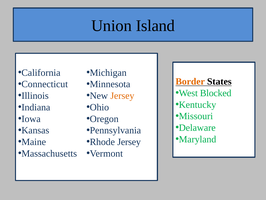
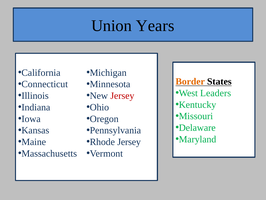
Island: Island -> Years (155, 26)
Blocked: Blocked -> Leaders (216, 93)
Jersey colour: orange -> red (122, 96)
